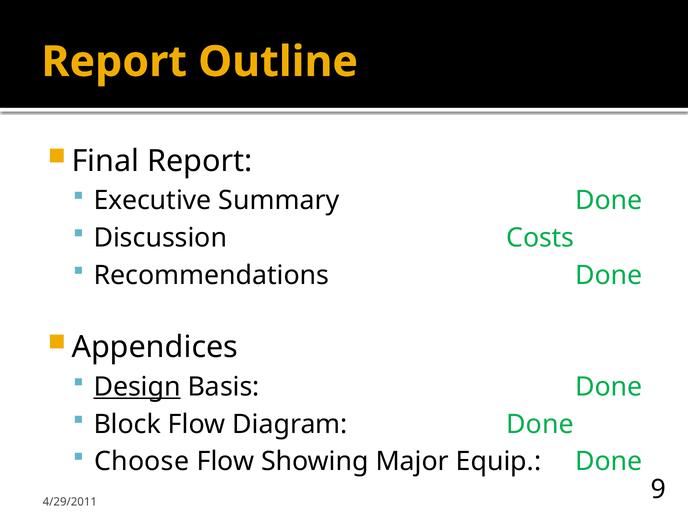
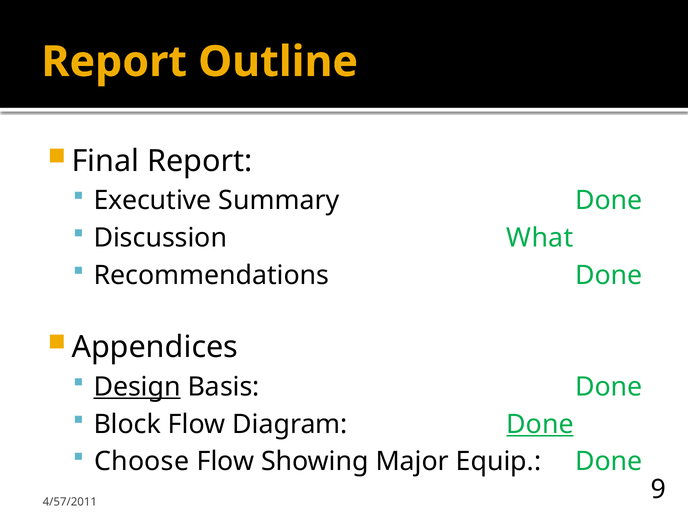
Costs: Costs -> What (540, 238)
Done underline: none -> present (540, 424)
4/29/2011: 4/29/2011 -> 4/57/2011 (70, 502)
